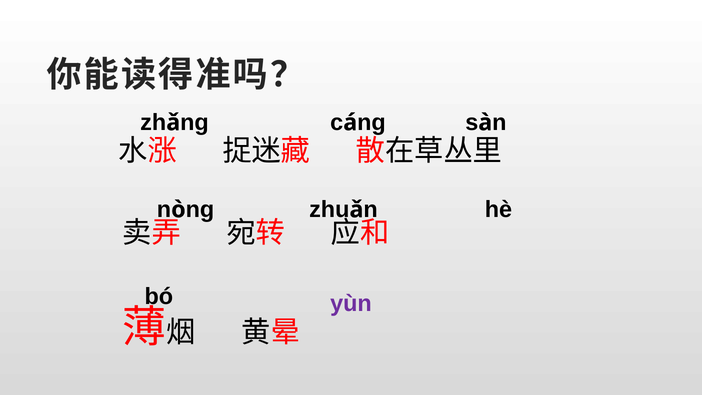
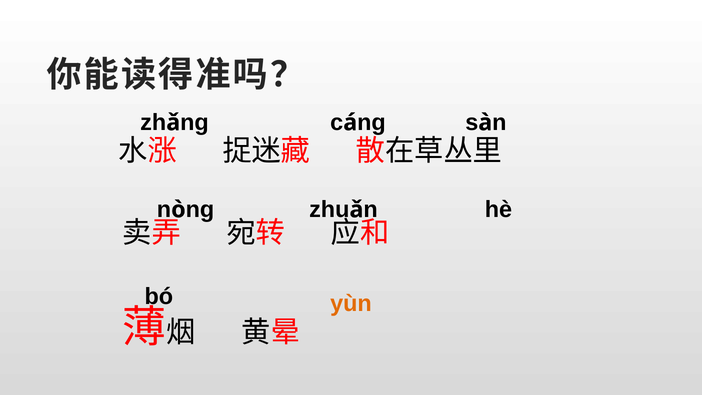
yùn colour: purple -> orange (351, 303)
